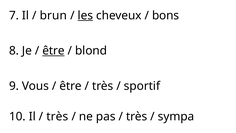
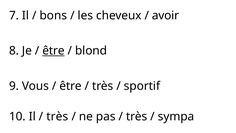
brun: brun -> bons (53, 15)
les underline: present -> none (85, 15)
bons: bons -> avoir (166, 15)
